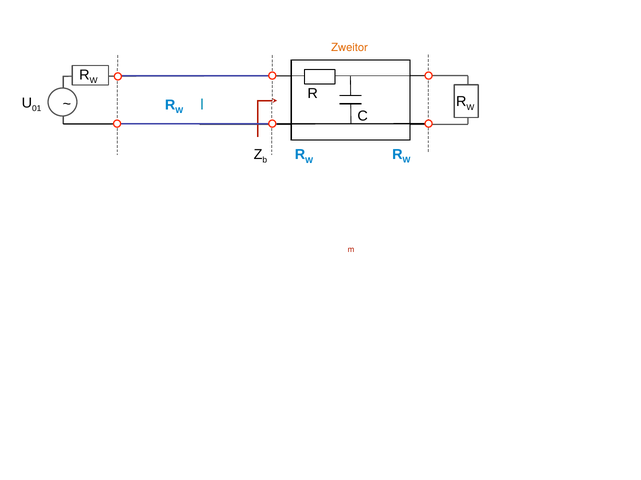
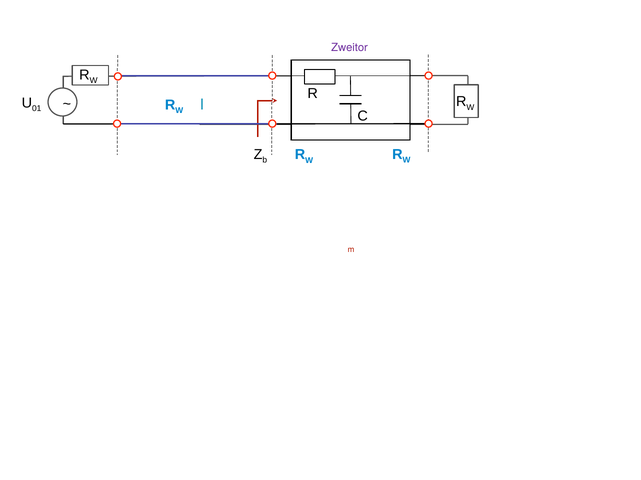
Zweitor colour: orange -> purple (350, 48)
